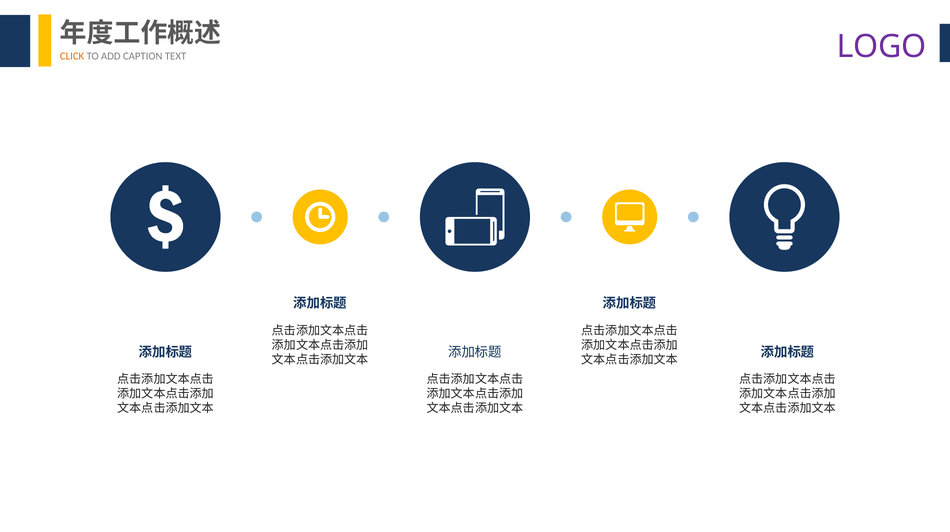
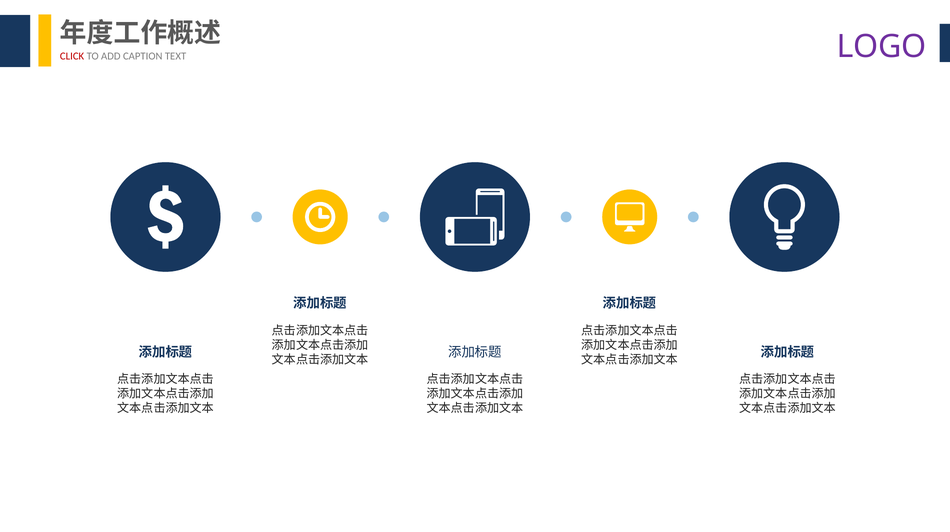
CLICK colour: orange -> red (72, 56)
